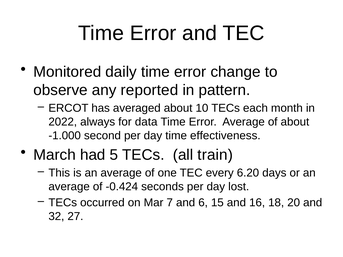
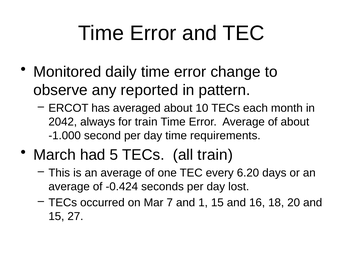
2022: 2022 -> 2042 (63, 122)
for data: data -> train (146, 122)
effectiveness: effectiveness -> requirements (225, 136)
6: 6 -> 1 (203, 203)
32: 32 -> 15 (56, 217)
